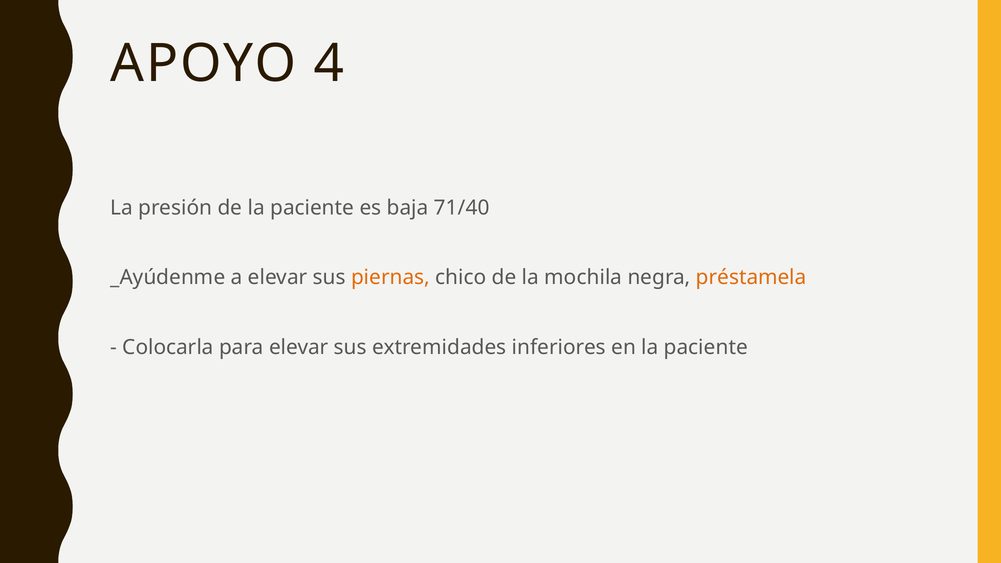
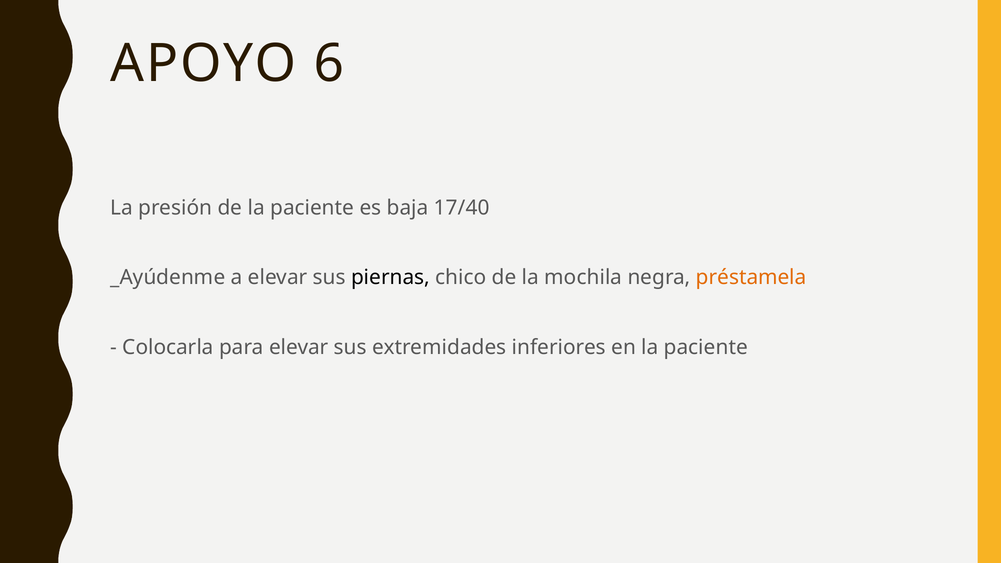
4: 4 -> 6 (329, 64)
71/40: 71/40 -> 17/40 (462, 208)
piernas colour: orange -> black (391, 278)
